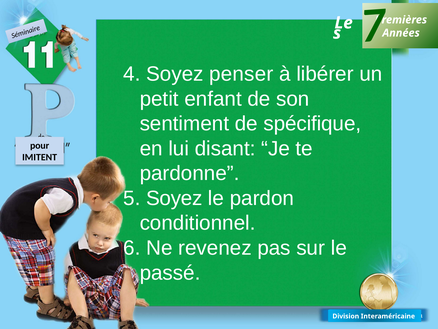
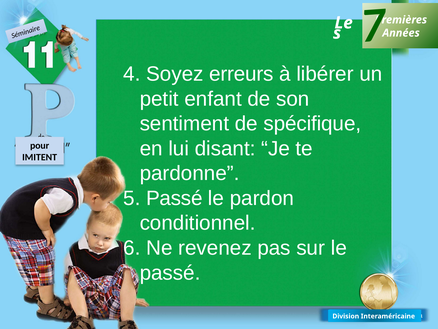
penser: penser -> erreurs (241, 74)
5 Soyez: Soyez -> Passé (174, 198)
